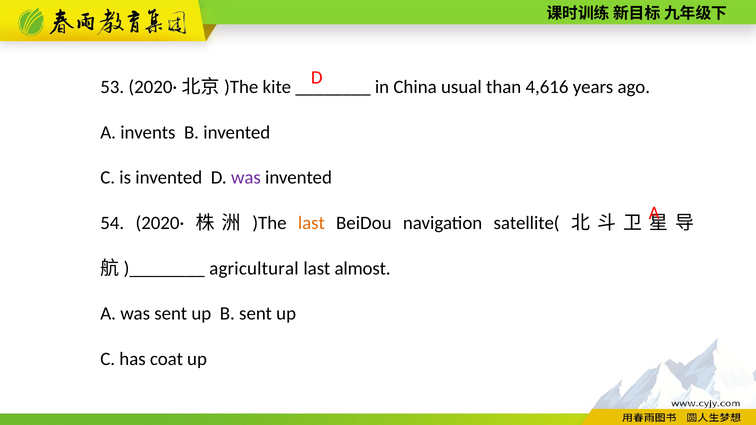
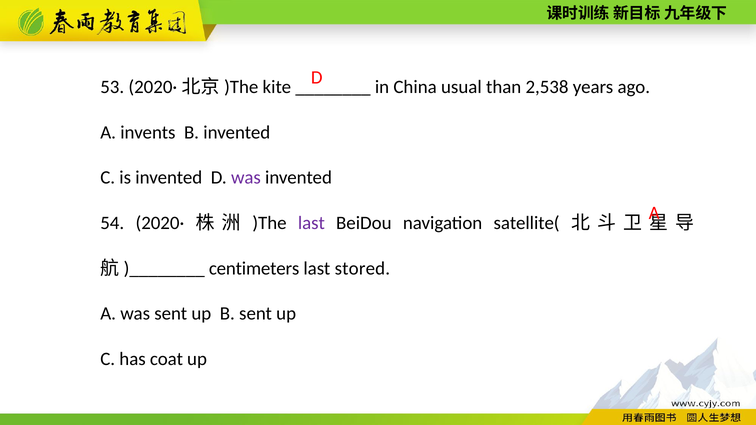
4,616: 4,616 -> 2,538 (547, 87)
last colour: orange -> purple (311, 223)
agricultural: agricultural -> centimeters (254, 269)
almost: almost -> stored (362, 269)
